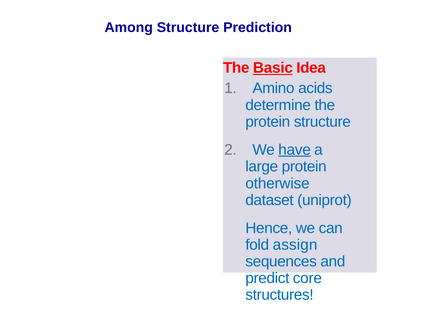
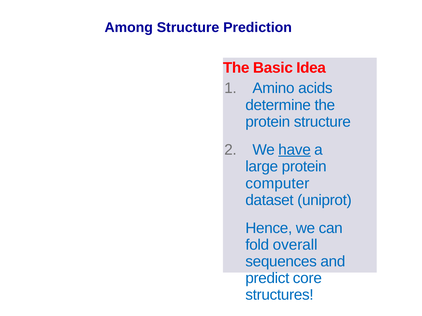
Basic underline: present -> none (273, 68)
otherwise: otherwise -> computer (277, 184)
assign: assign -> overall (295, 245)
